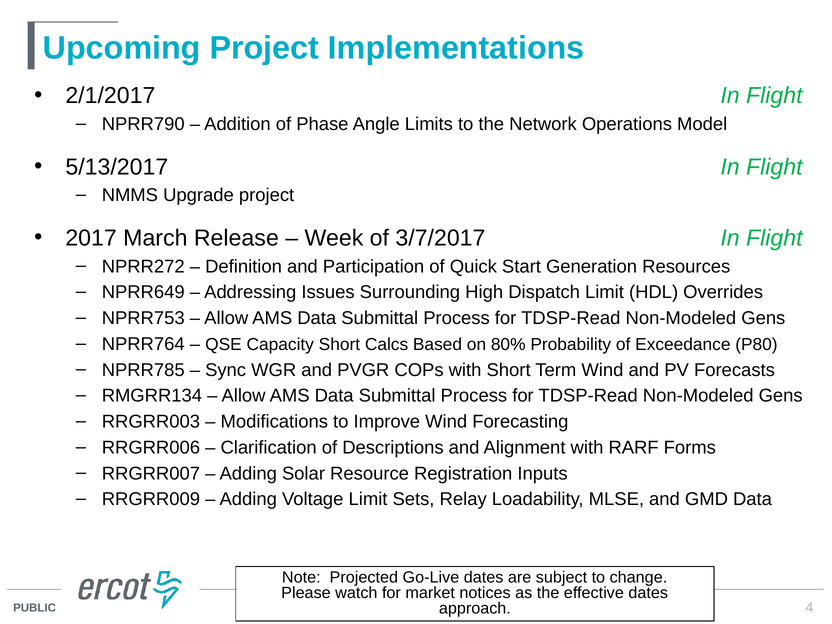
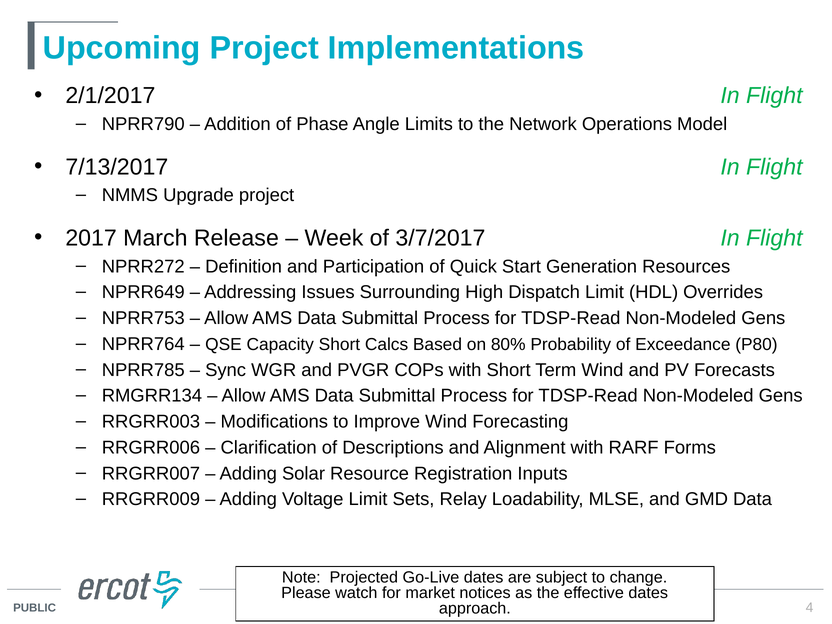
5/13/2017: 5/13/2017 -> 7/13/2017 (117, 167)
